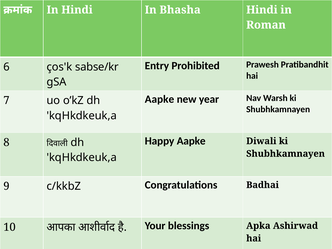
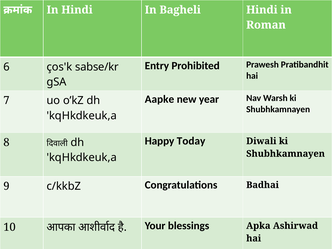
Bhasha: Bhasha -> Bagheli (180, 10)
Happy Aapke: Aapke -> Today (191, 141)
